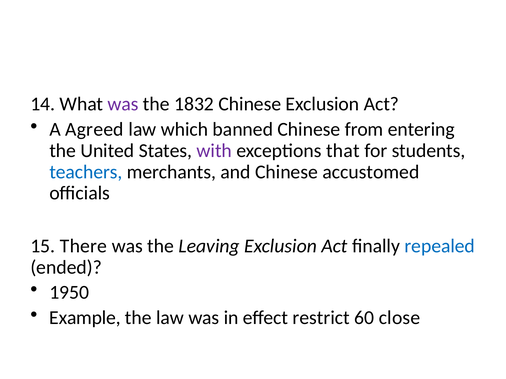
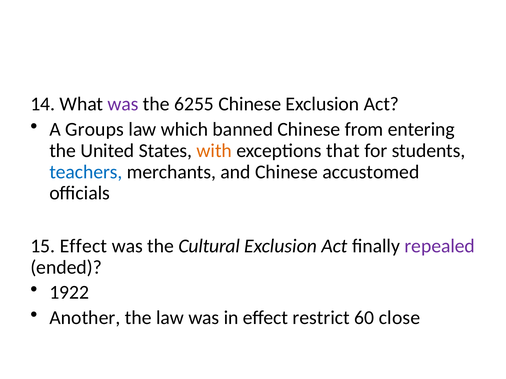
1832: 1832 -> 6255 (194, 104)
Agreed: Agreed -> Groups (94, 130)
with colour: purple -> orange (214, 151)
15 There: There -> Effect (83, 246)
Leaving: Leaving -> Cultural (209, 246)
repealed colour: blue -> purple (440, 246)
1950: 1950 -> 1922 (69, 293)
Example: Example -> Another (85, 318)
